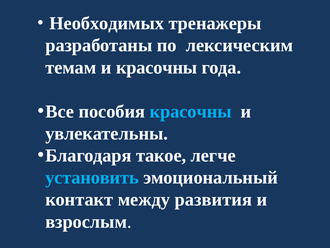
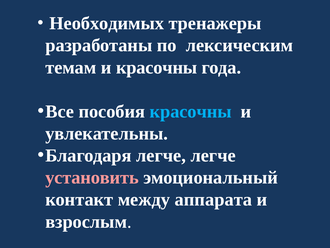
Благодаря такое: такое -> легче (161, 155)
установить colour: light blue -> pink (92, 177)
развития: развития -> аппарата (213, 199)
